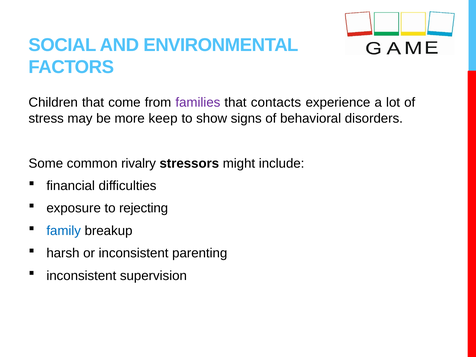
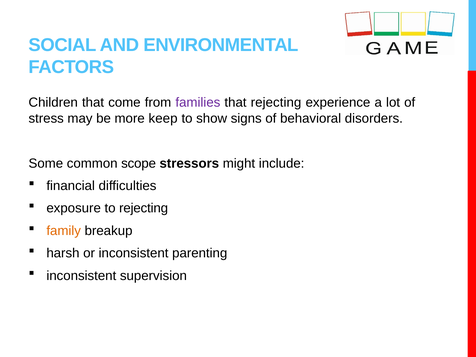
that contacts: contacts -> rejecting (276, 102)
rivalry: rivalry -> scope (139, 163)
family colour: blue -> orange (64, 231)
